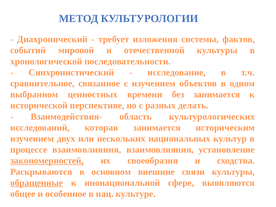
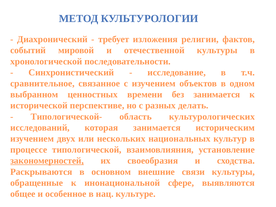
системы: системы -> религии (200, 39)
Взаимодействия-: Взаимодействия- -> Типологической- (66, 117)
процессе взаимовлияния: взаимовлияния -> типологической (87, 150)
обращенные underline: present -> none (37, 183)
